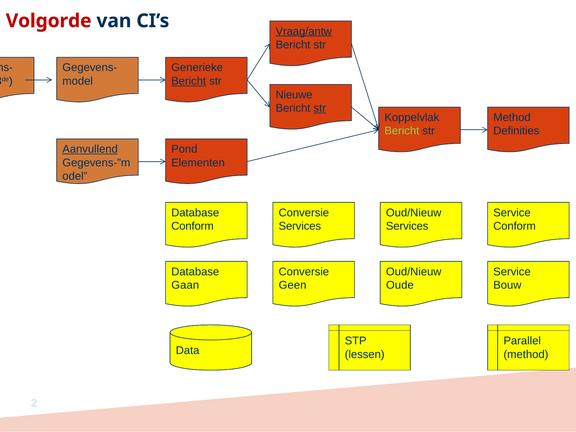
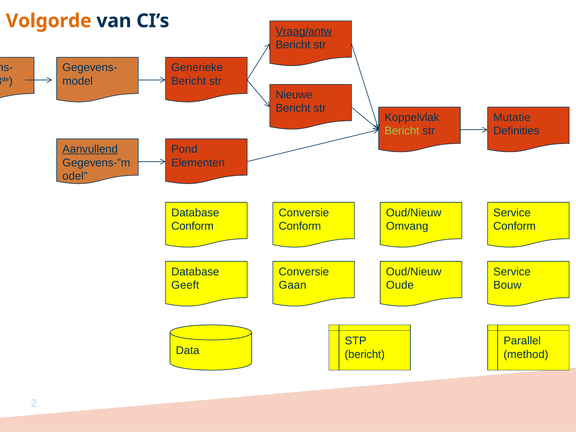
Volgorde colour: red -> orange (49, 21)
Bericht underline: present -> none (189, 81)
str underline: present -> none (320, 108)
Method: Method -> Mutatie (512, 117)
Services: Services -> Conform (300, 226)
Services: Services -> Omvang (407, 226)
Gaan: Gaan -> Geeft (185, 285)
Geen: Geen -> Gaan (293, 285)
lessen: lessen -> bericht (365, 354)
